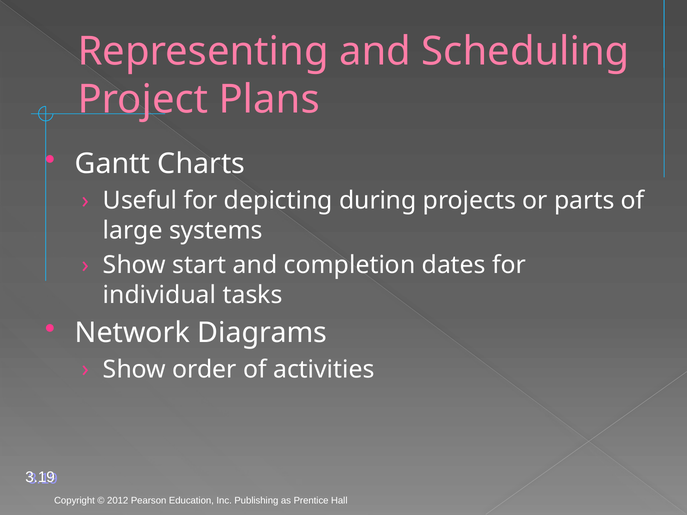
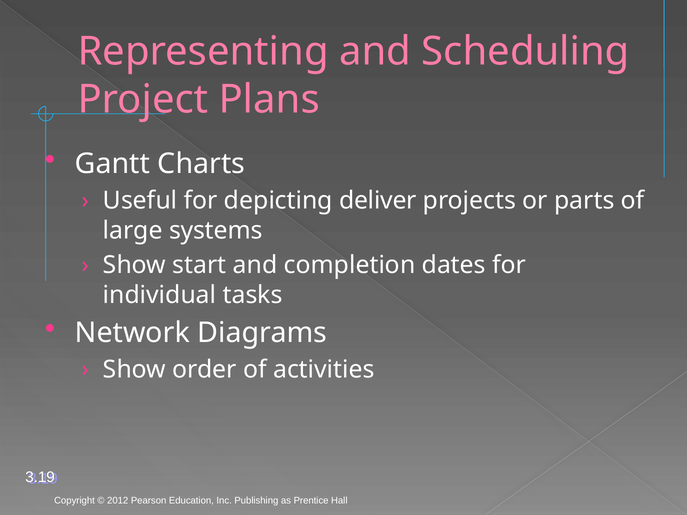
during: during -> deliver (378, 201)
